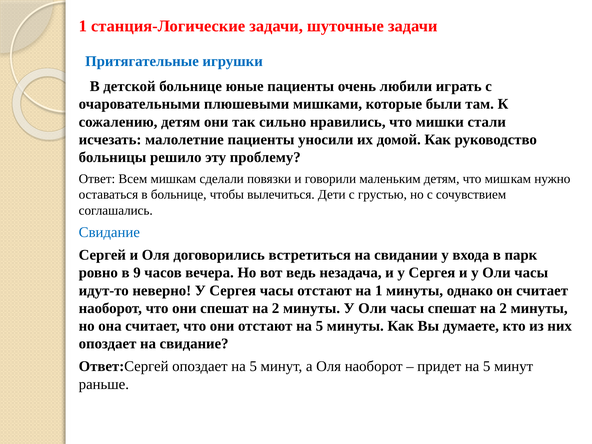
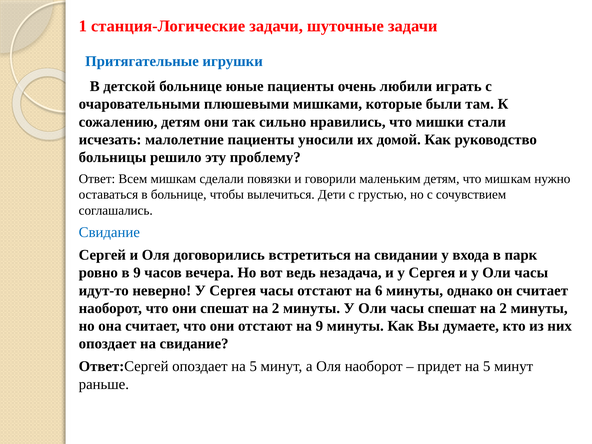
на 1: 1 -> 6 (379, 290)
отстают на 5: 5 -> 9 (319, 326)
